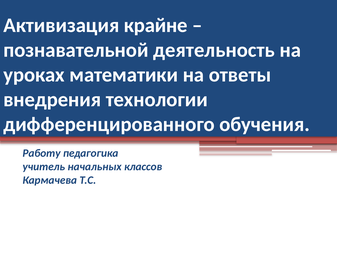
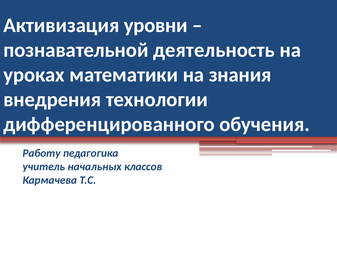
крайне: крайне -> уровни (156, 25)
ответы: ответы -> знания (240, 75)
